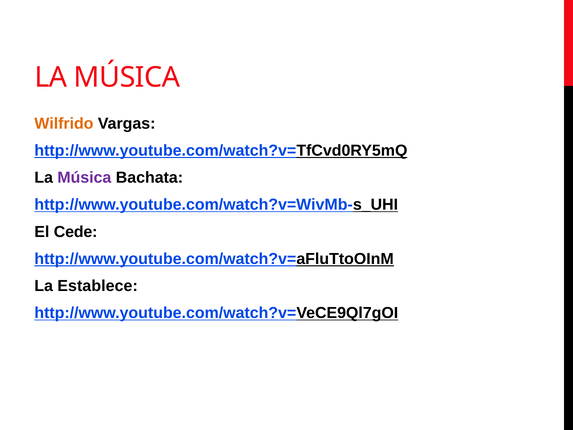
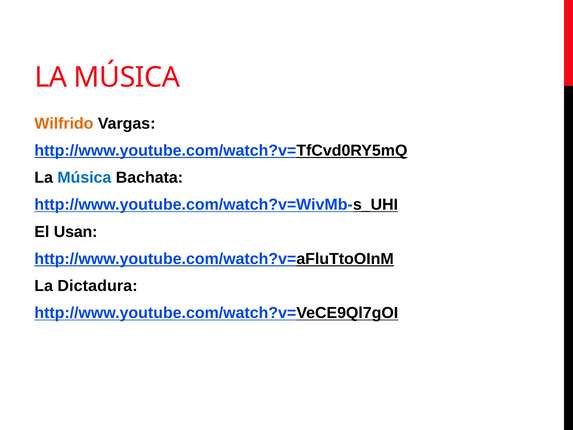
Música colour: purple -> blue (84, 177)
Cede: Cede -> Usan (76, 232)
Establece: Establece -> Dictadura (98, 286)
